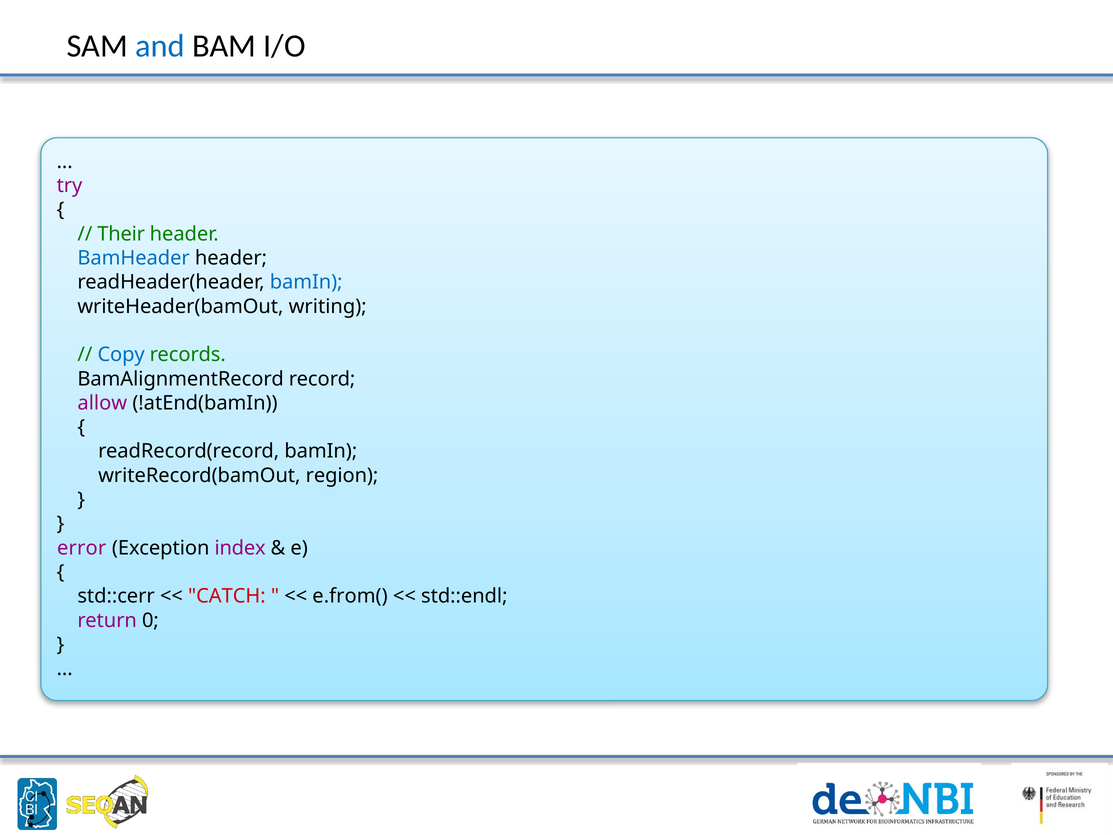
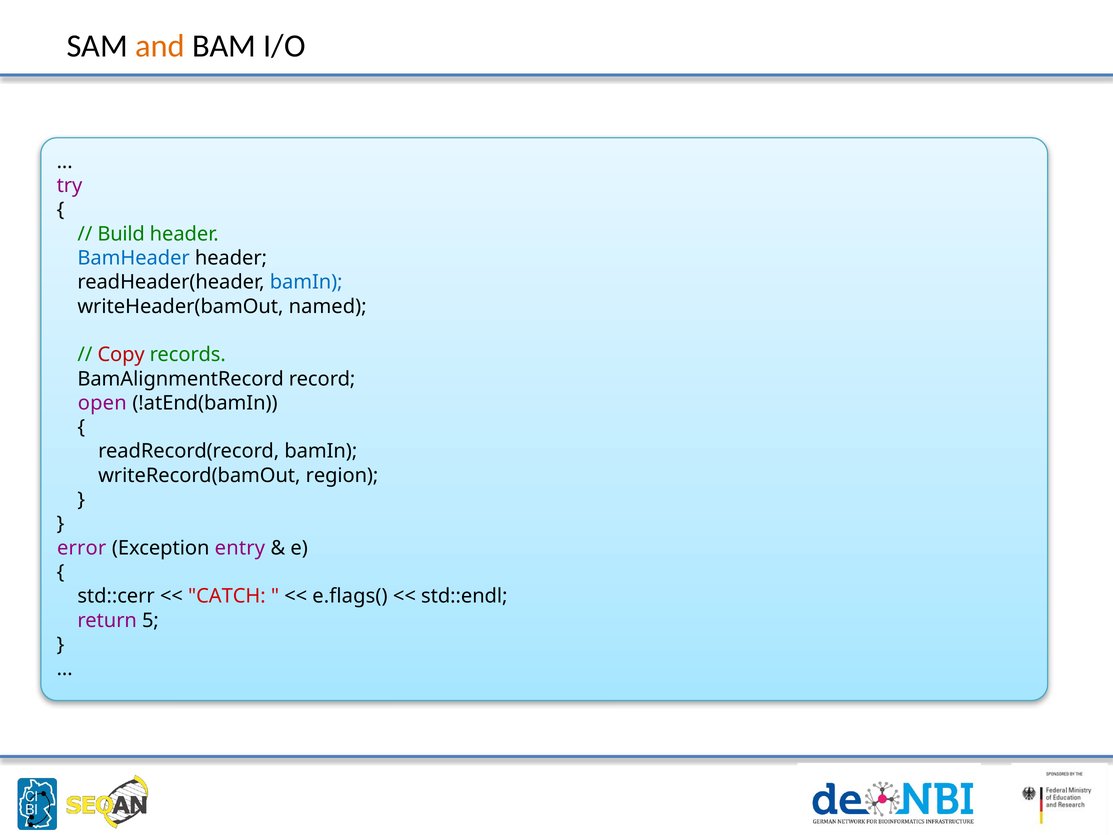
and colour: blue -> orange (160, 46)
Their: Their -> Build (121, 234)
writing: writing -> named (328, 306)
Copy colour: blue -> red (121, 355)
allow: allow -> open (102, 403)
index: index -> entry (240, 548)
e.from(: e.from( -> e.flags( (350, 596)
0: 0 -> 5 (150, 620)
